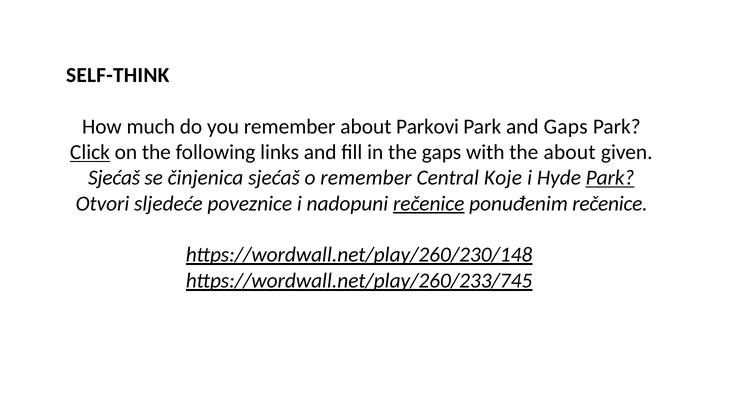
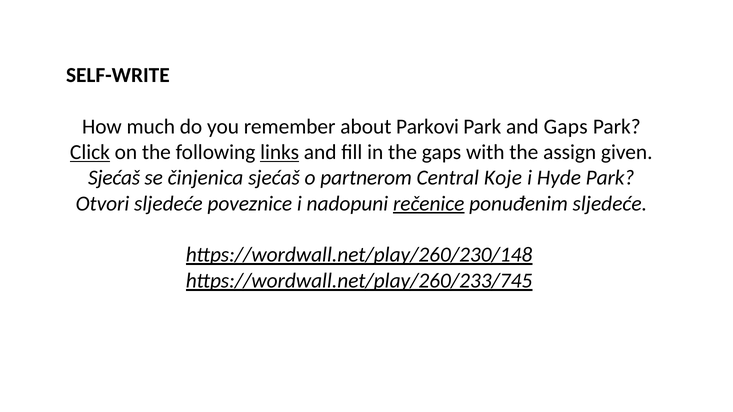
SELF-THINK: SELF-THINK -> SELF-WRITE (118, 75)
links underline: none -> present (280, 152)
the about: about -> assign (570, 152)
o remember: remember -> partnerom (366, 178)
Park underline: present -> none (610, 178)
ponuđenim rečenice: rečenice -> sljedeće (610, 204)
